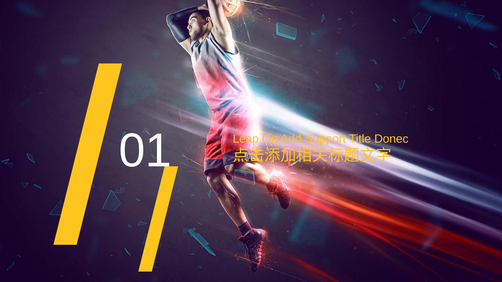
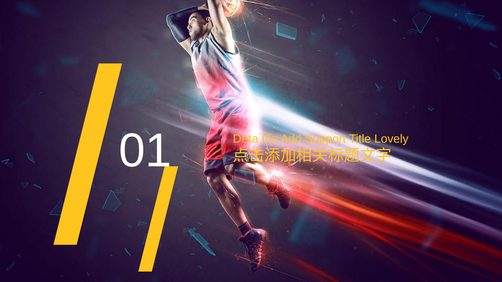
Leap: Leap -> Deta (246, 139)
Donec: Donec -> Lovely (391, 139)
